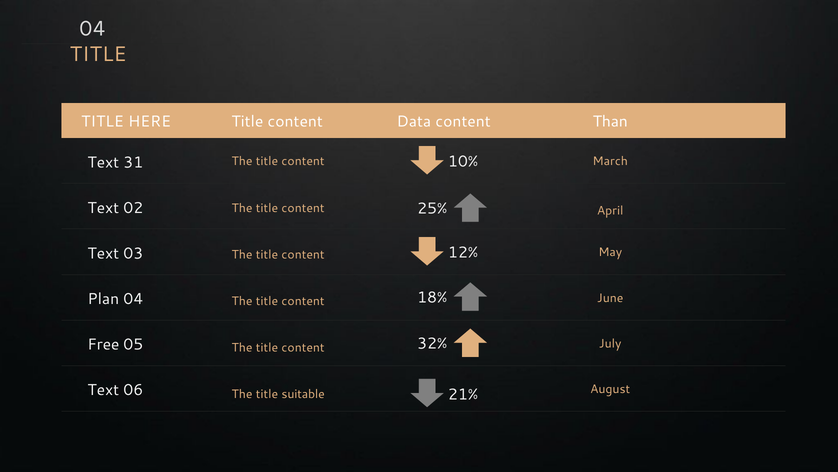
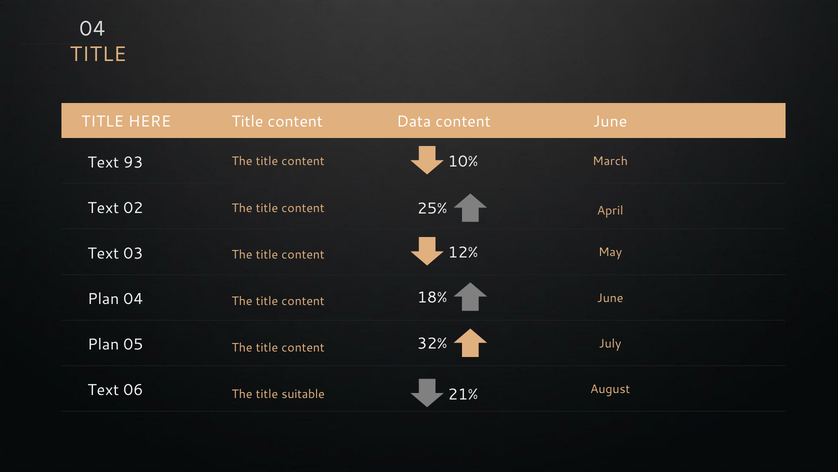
content Than: Than -> June (610, 121)
31: 31 -> 93 (133, 162)
Free: Free -> Plan (103, 344)
